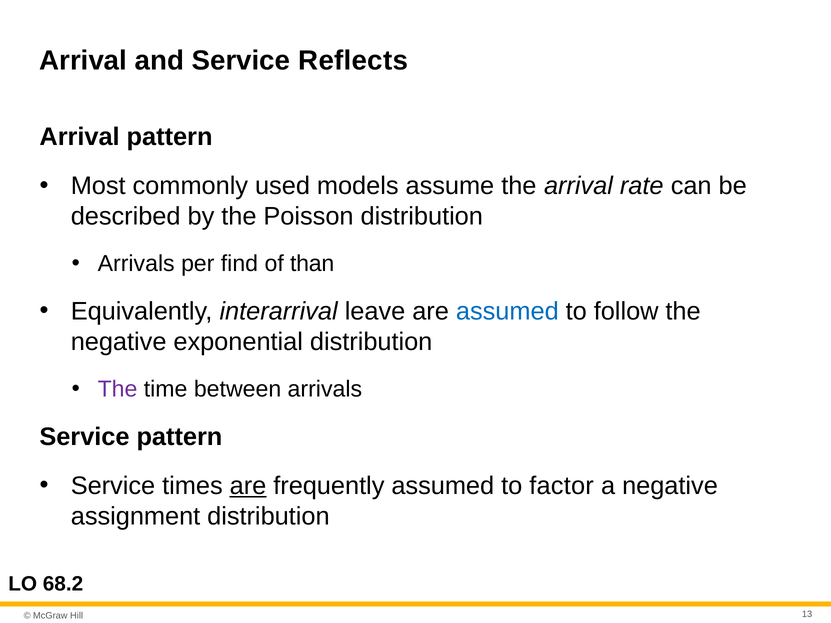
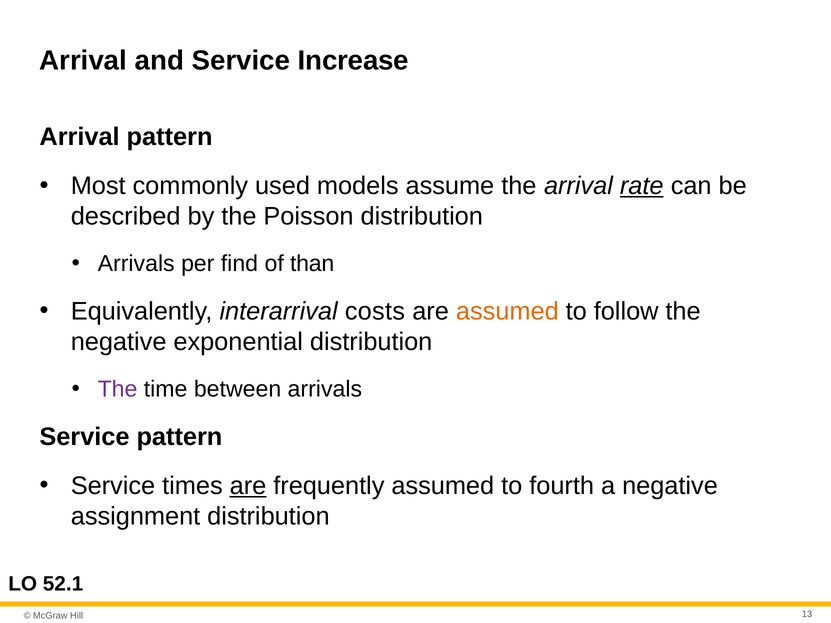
Reflects: Reflects -> Increase (353, 60)
rate underline: none -> present (642, 186)
leave: leave -> costs (375, 312)
assumed colour: blue -> orange (507, 312)
factor: factor -> fourth (562, 486)
68.2: 68.2 -> 52.1 (63, 584)
